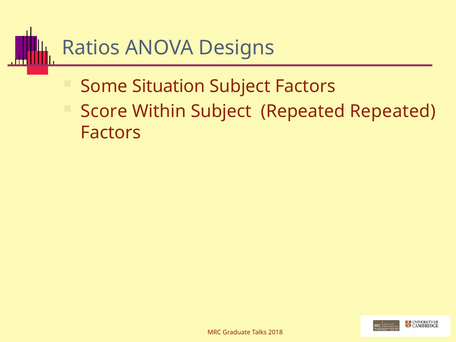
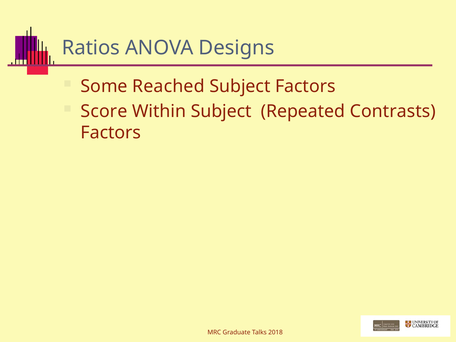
Situation: Situation -> Reached (168, 86)
Repeated Repeated: Repeated -> Contrasts (393, 111)
